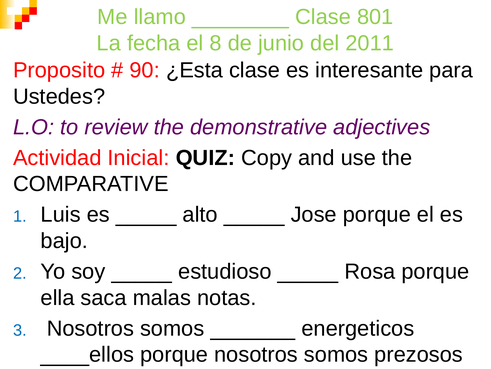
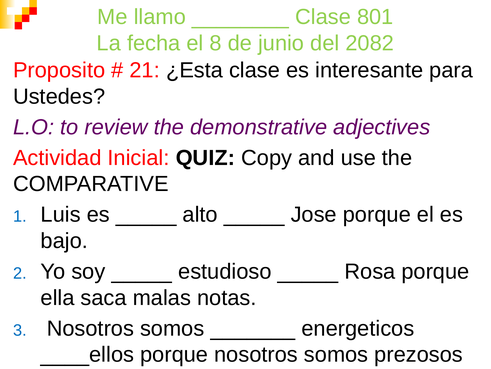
2011: 2011 -> 2082 (370, 43)
90: 90 -> 21 (145, 70)
